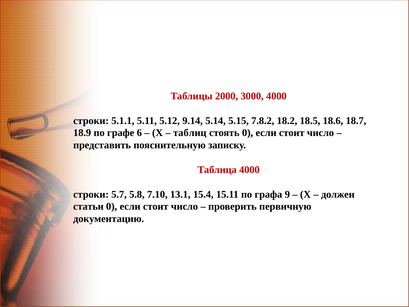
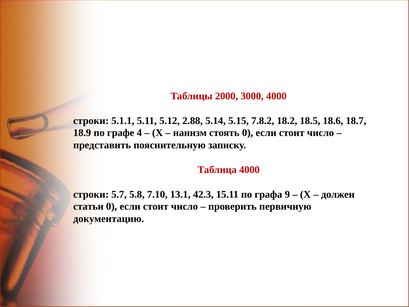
9.14: 9.14 -> 2.88 (193, 121)
6: 6 -> 4 (139, 133)
таблиц: таблиц -> нанизм (190, 133)
15.4: 15.4 -> 42.3 (203, 194)
